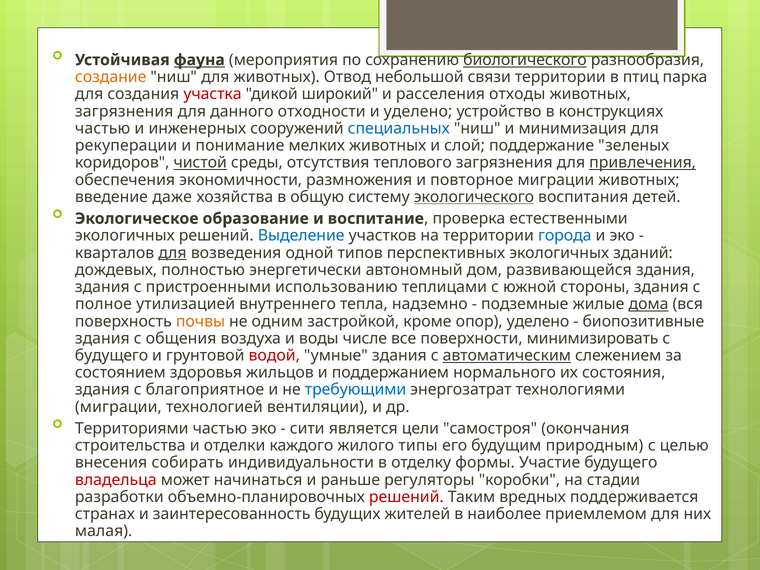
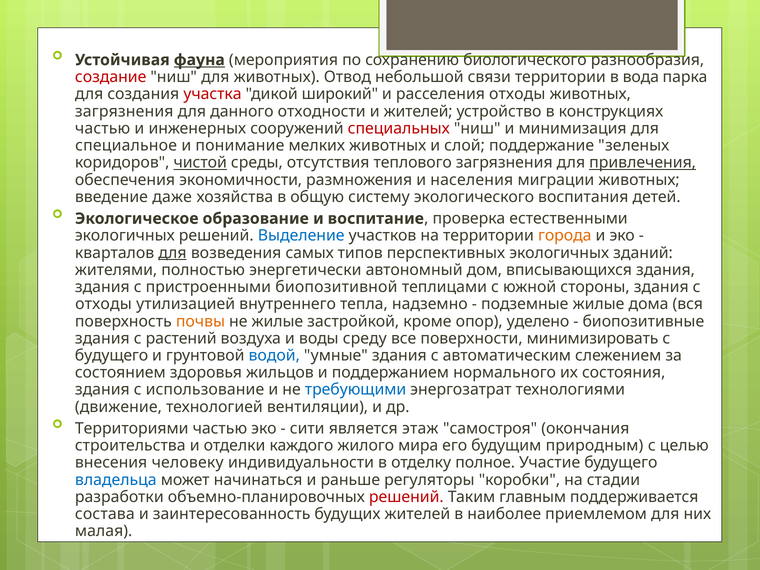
биологического underline: present -> none (525, 60)
создание colour: orange -> red (111, 77)
птиц: птиц -> вода (641, 77)
и уделено: уделено -> жителей (418, 111)
специальных colour: blue -> red (399, 128)
рекуперации: рекуперации -> специальное (126, 146)
повторное: повторное -> населения (472, 180)
экологического underline: present -> none (474, 197)
города colour: blue -> orange (565, 236)
одной: одной -> самых (310, 253)
дождевых: дождевых -> жителями (116, 270)
развивающейся: развивающейся -> вписывающихся (569, 270)
использованию: использованию -> биопозитивной (336, 287)
полное: полное -> отходы (103, 304)
дома underline: present -> none (649, 304)
не одним: одним -> жилые (277, 321)
общения: общения -> растений (181, 338)
числе: числе -> среду (365, 338)
водой colour: red -> blue (274, 356)
автоматическим underline: present -> none (507, 356)
благоприятное: благоприятное -> использование (205, 390)
миграции: миграции -> движение (118, 407)
цели: цели -> этаж (420, 429)
типы: типы -> мира (418, 446)
собирать: собирать -> человеку (188, 463)
формы: формы -> полное (485, 463)
владельца colour: red -> blue (116, 480)
вредных: вредных -> главным (533, 497)
странах: странах -> состава (105, 514)
